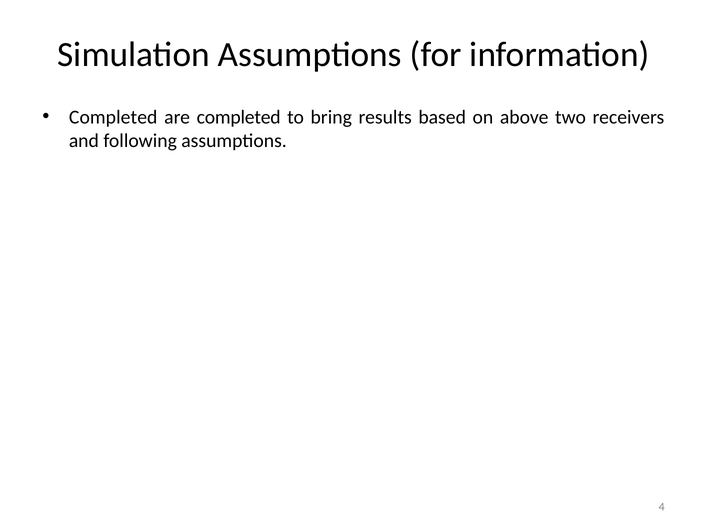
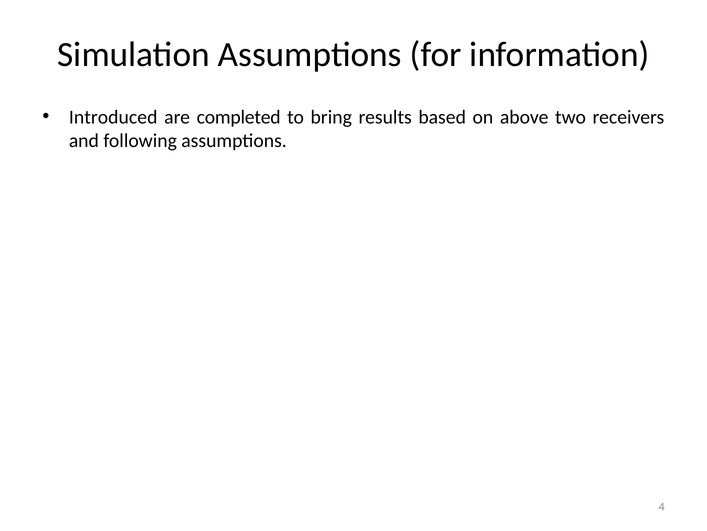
Completed: Completed -> Introduced (113, 117)
